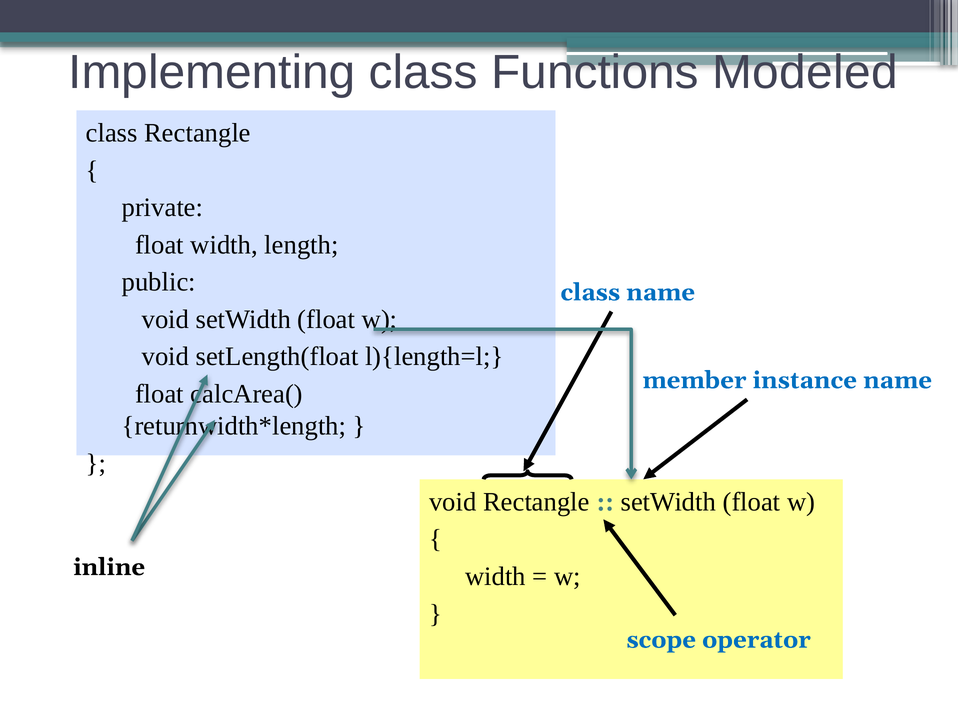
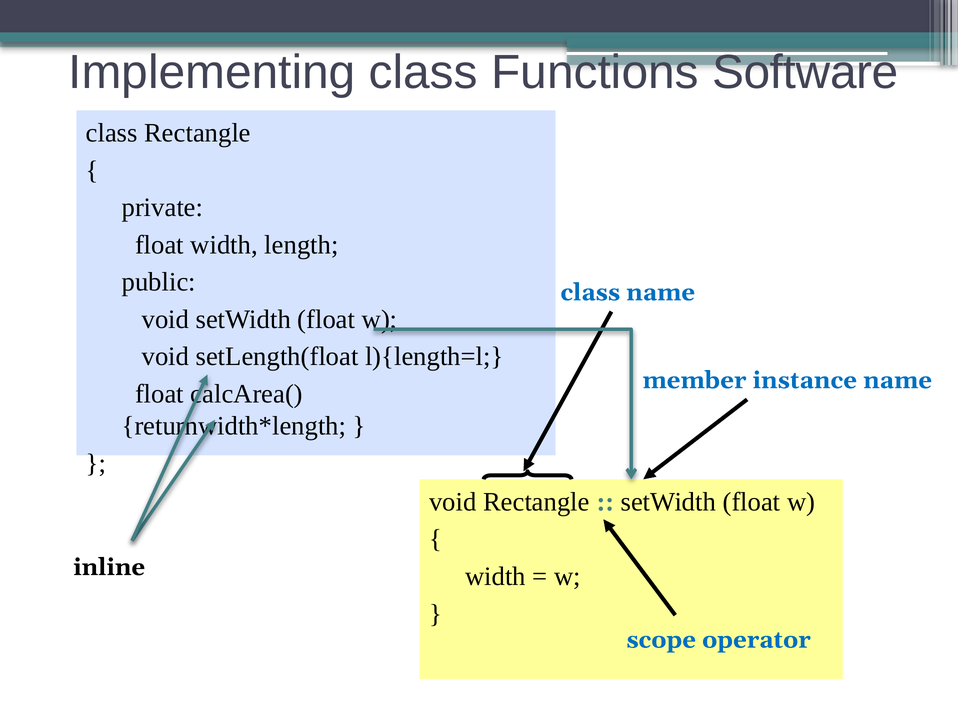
Modeled: Modeled -> Software (805, 73)
